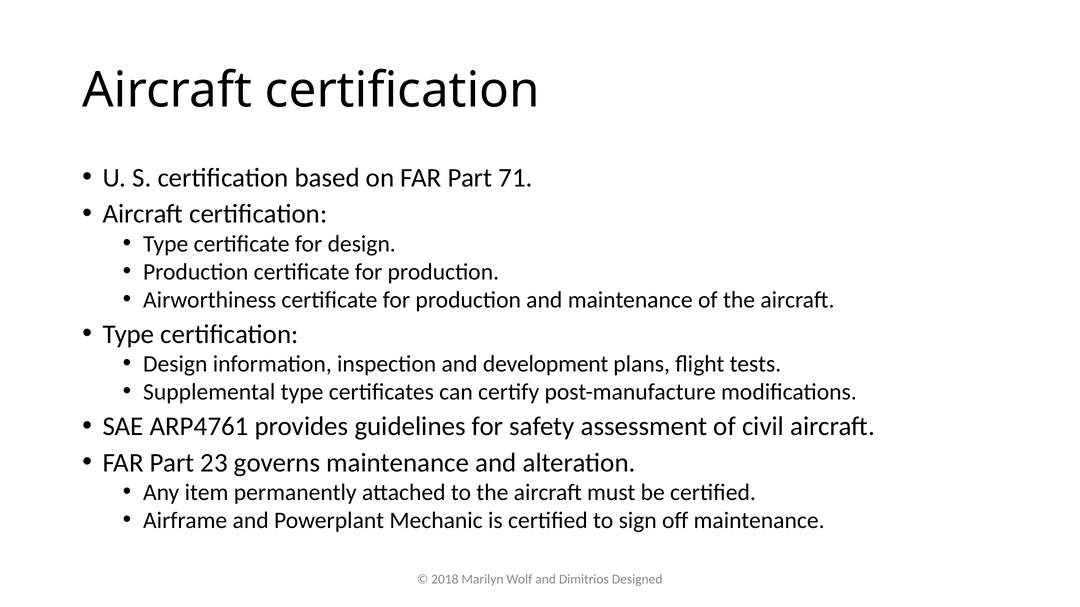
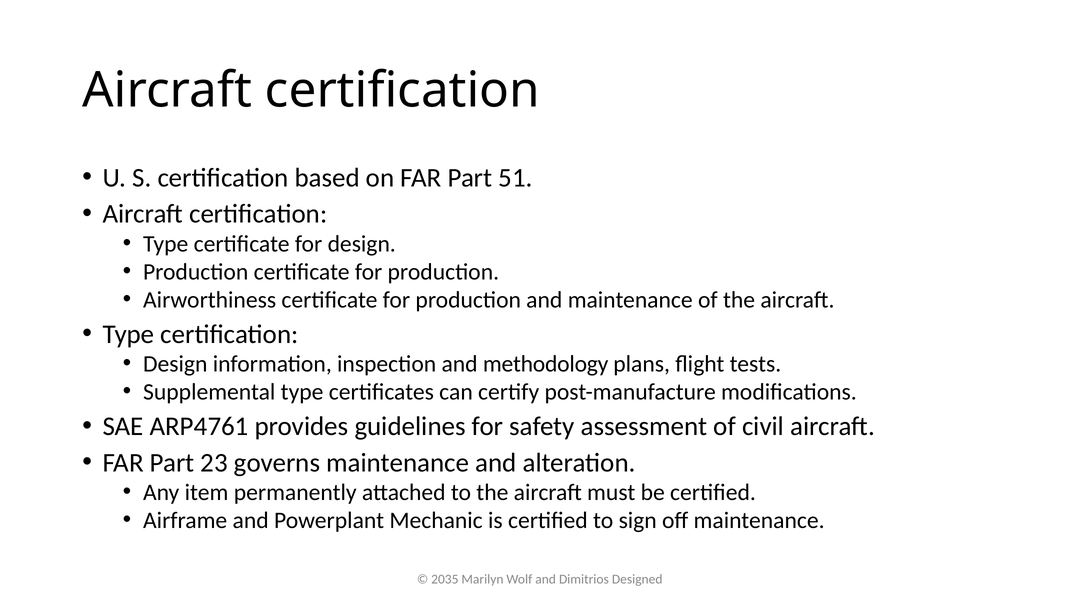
71: 71 -> 51 (516, 178)
development: development -> methodology (546, 364)
2018: 2018 -> 2035 (445, 580)
